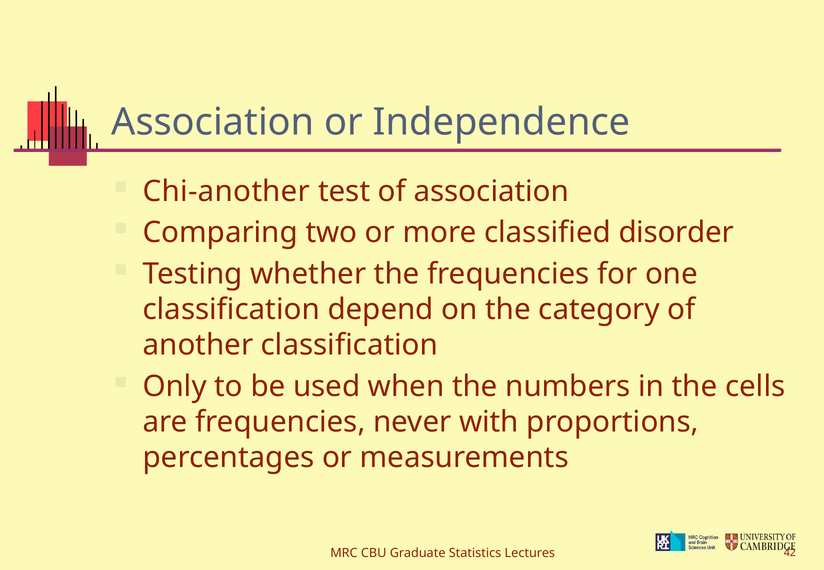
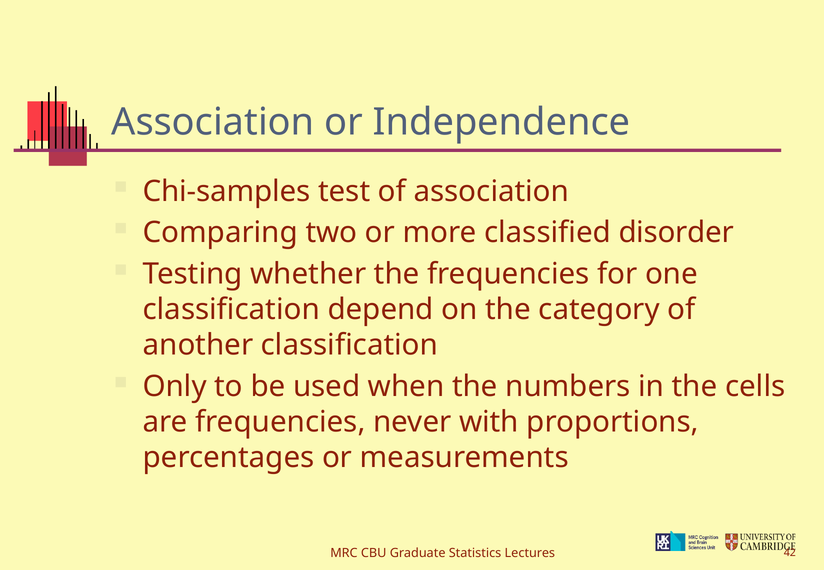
Chi-another: Chi-another -> Chi-samples (227, 192)
